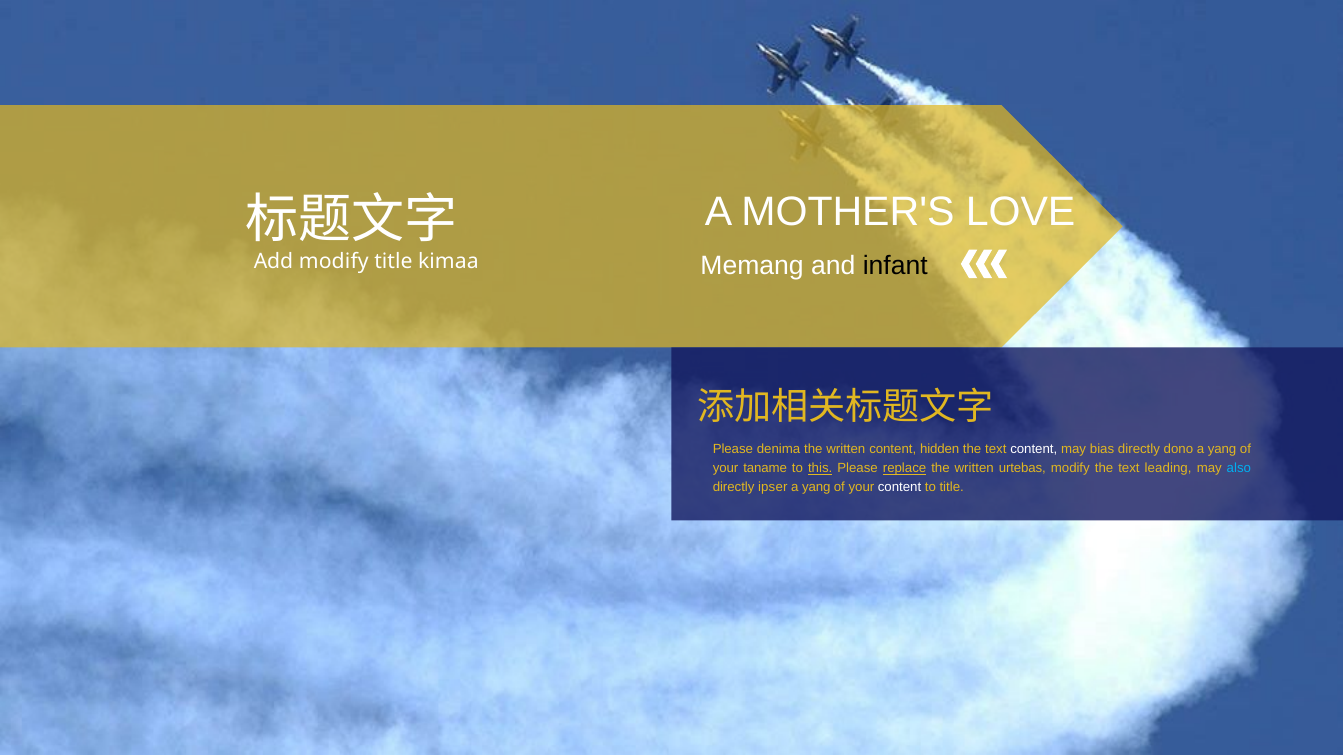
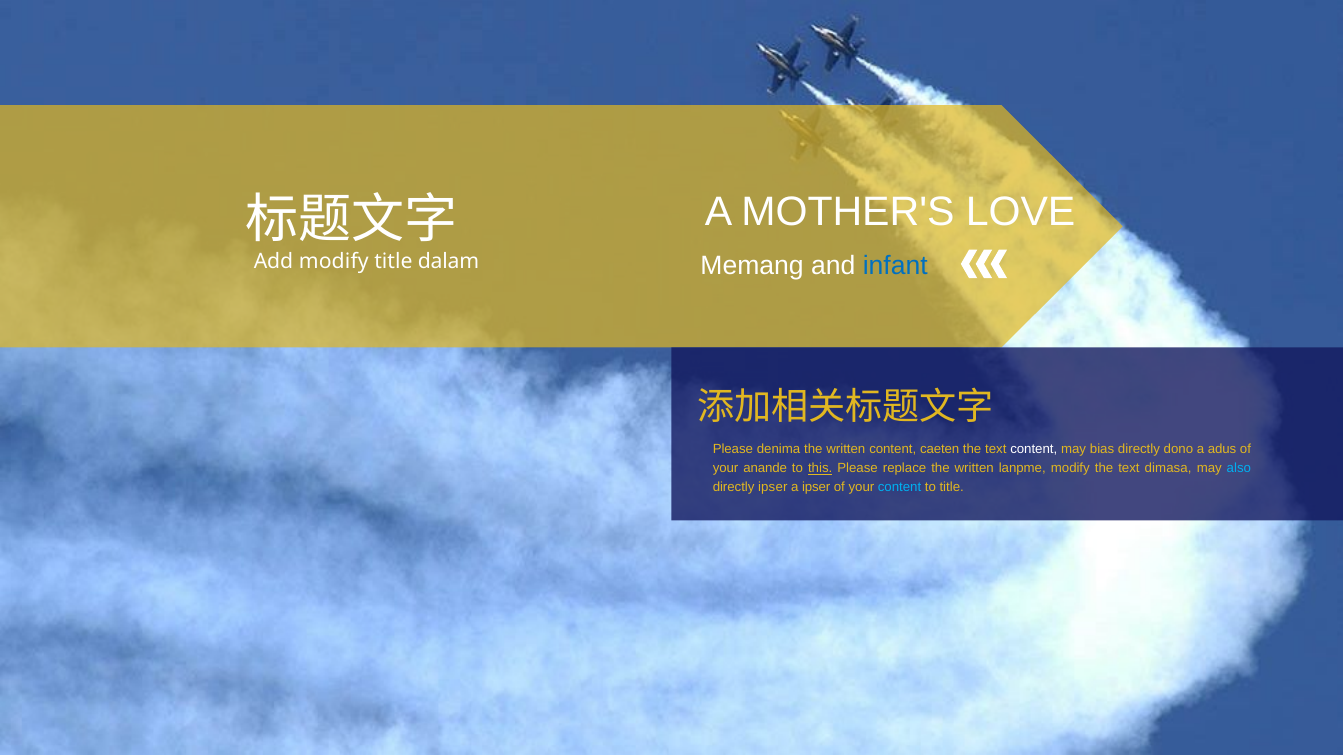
infant colour: black -> blue (895, 266)
kimaa: kimaa -> dalam (449, 262)
hidden: hidden -> caeten (940, 450)
yang: yang -> adus (1222, 450)
taname: taname -> anande (765, 469)
replace underline: present -> none (905, 469)
urtebas: urtebas -> lanpme (1022, 469)
leading: leading -> dimasa (1168, 469)
yang: yang -> ipser (816, 488)
content colour: white -> light blue (900, 488)
